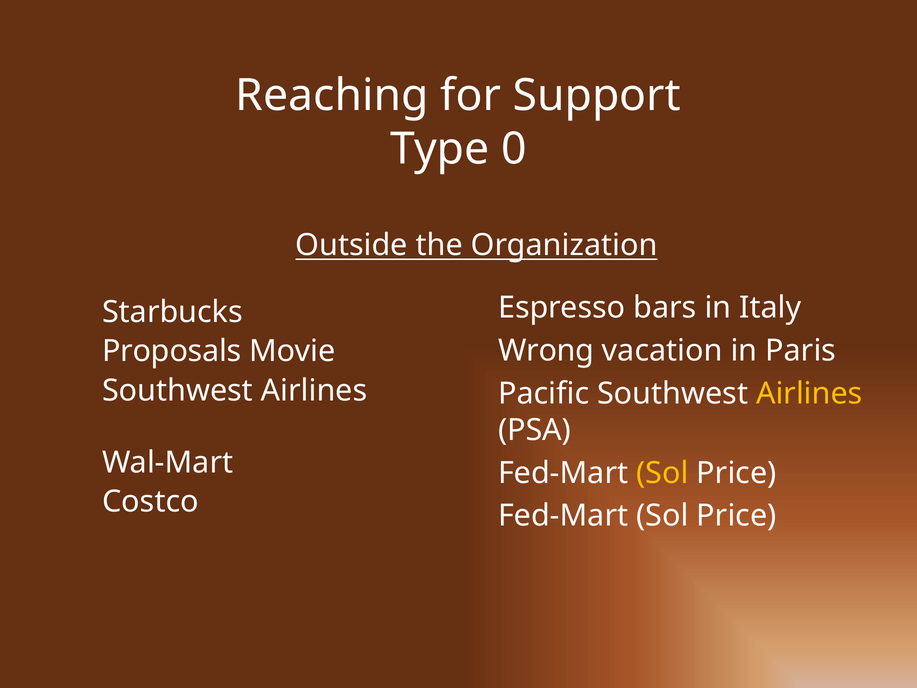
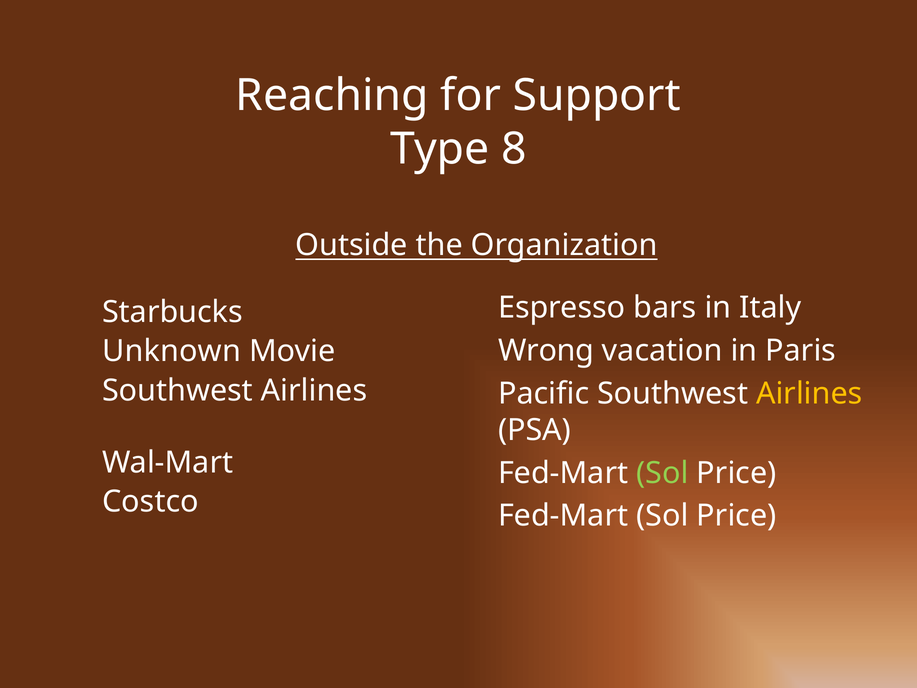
0: 0 -> 8 (514, 149)
Proposals: Proposals -> Unknown (172, 351)
Sol colour: yellow -> light green (662, 473)
